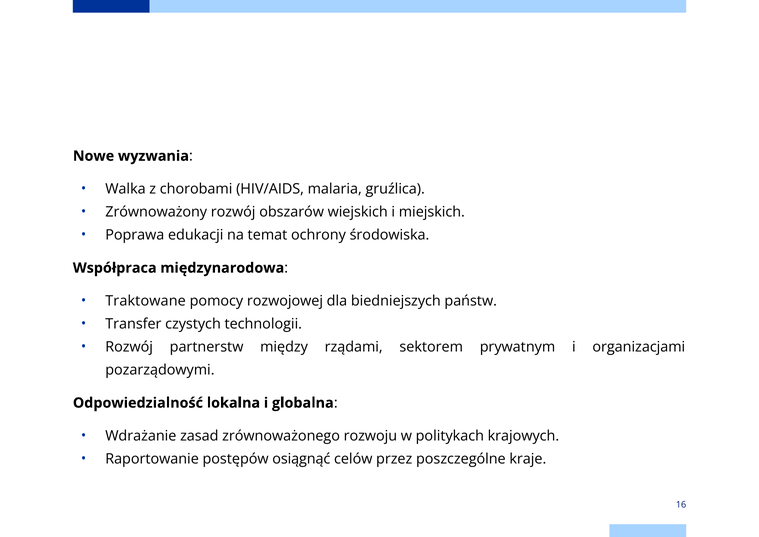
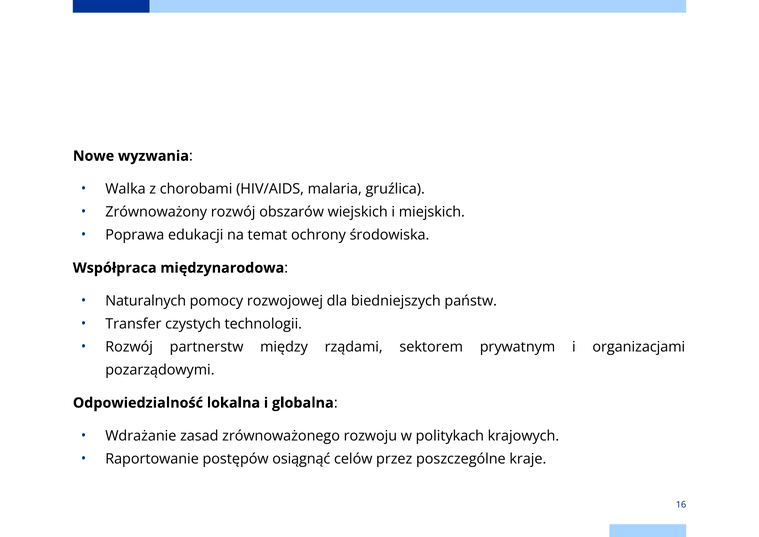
Traktowane: Traktowane -> Naturalnych (146, 301)
